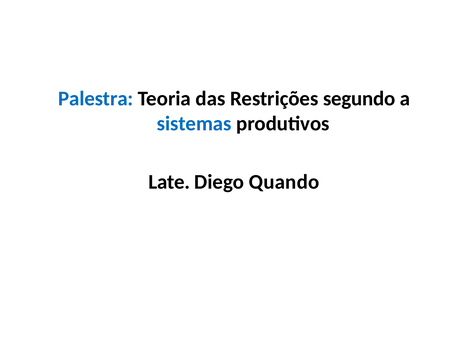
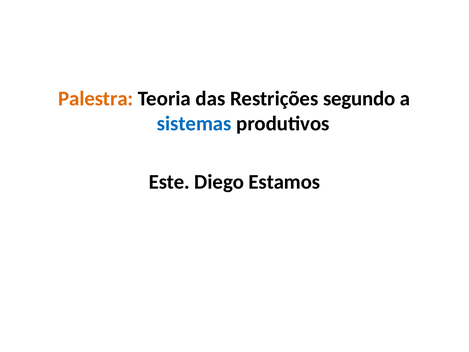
Palestra colour: blue -> orange (96, 98)
Late: Late -> Este (169, 182)
Quando: Quando -> Estamos (284, 182)
